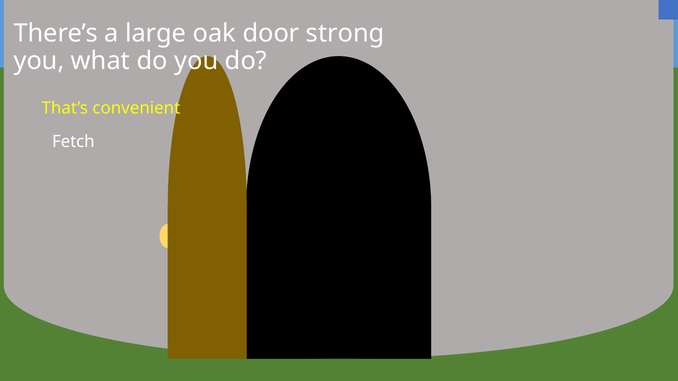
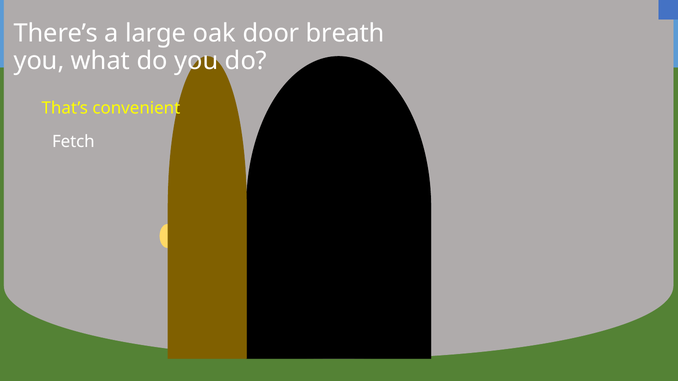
strong: strong -> breath (345, 33)
